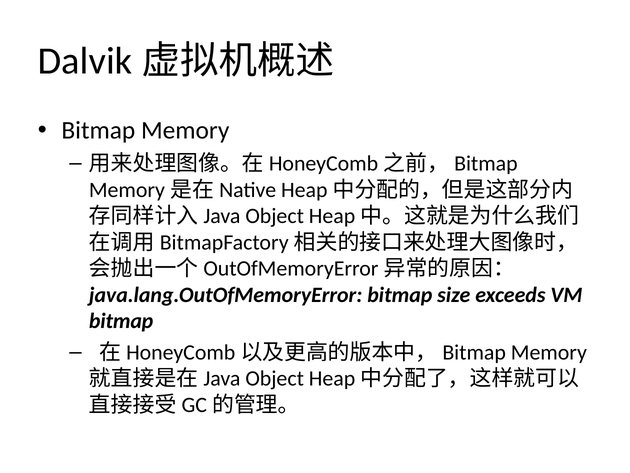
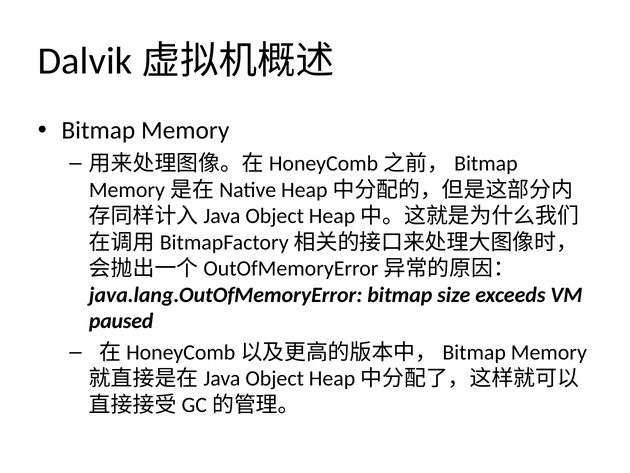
bitmap: bitmap -> paused (121, 321)
